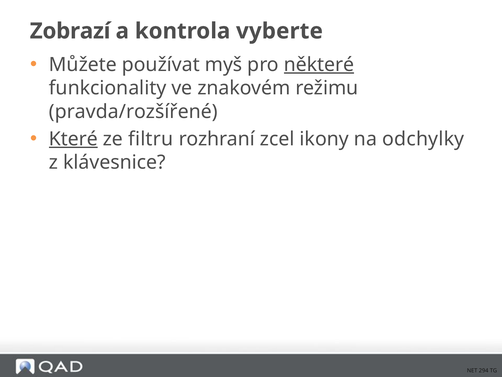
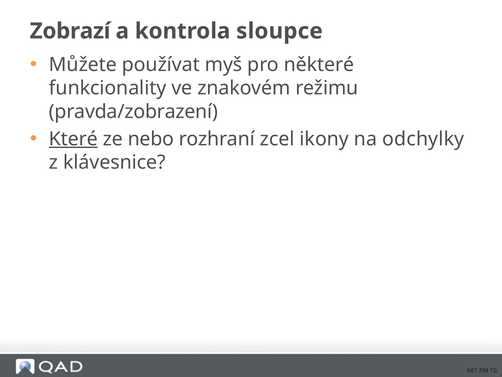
vyberte: vyberte -> sloupce (279, 31)
některé underline: present -> none (319, 65)
pravda/rozšířené: pravda/rozšířené -> pravda/zobrazení (133, 111)
filtru: filtru -> nebo (151, 139)
